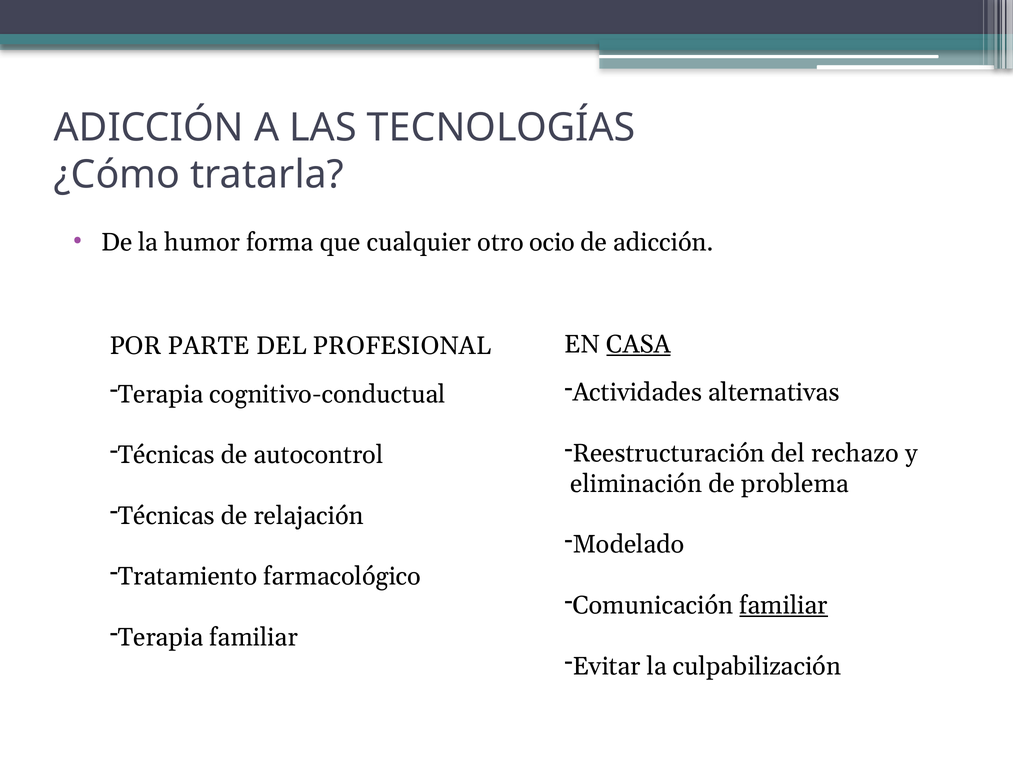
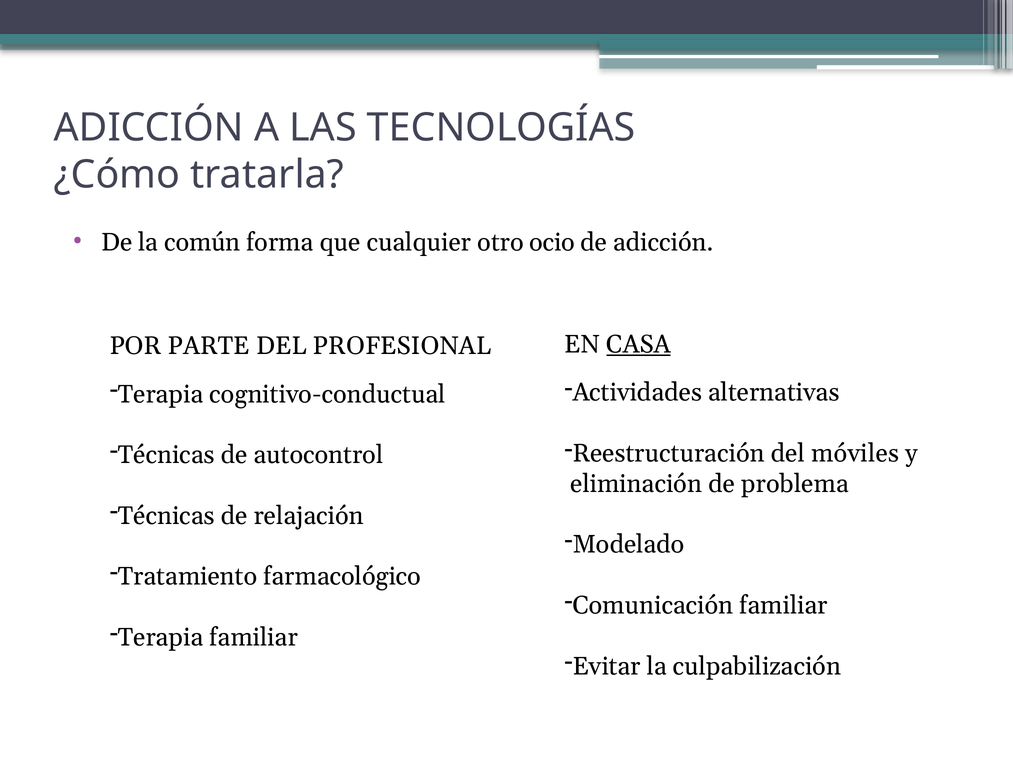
humor: humor -> común (202, 242)
rechazo: rechazo -> móviles (855, 453)
familiar underline: present -> none (784, 605)
